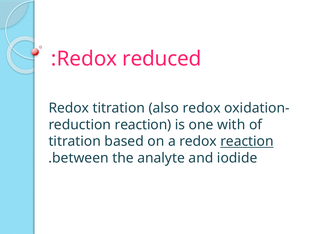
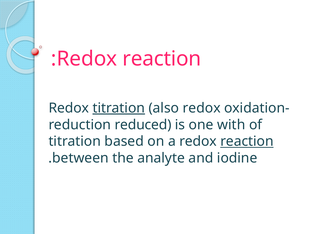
reduced: reduced -> reaction (162, 59)
titration underline: none -> present (119, 108)
reaction: reaction -> reduced (143, 125)
iodide: iodide -> iodine (237, 158)
